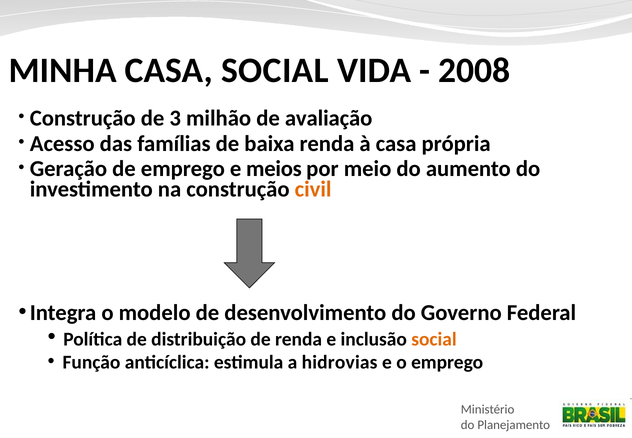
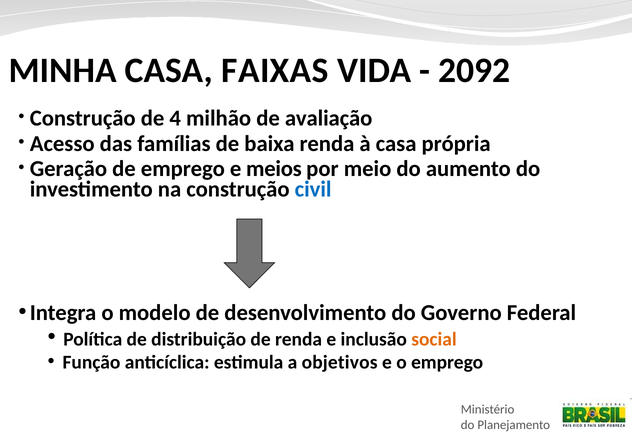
CASA SOCIAL: SOCIAL -> FAIXAS (275, 71)
2008: 2008 -> 2092 (474, 71)
3: 3 -> 4 (175, 118)
civil colour: orange -> blue (313, 189)
hidrovias: hidrovias -> objetivos (340, 362)
